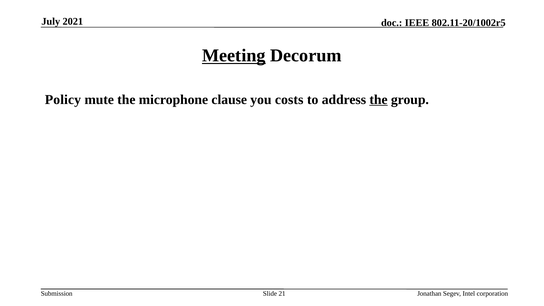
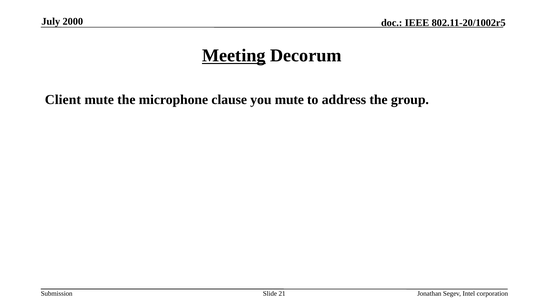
2021: 2021 -> 2000 (73, 22)
Policy: Policy -> Client (63, 100)
you costs: costs -> mute (289, 100)
the underline: present -> none (379, 100)
